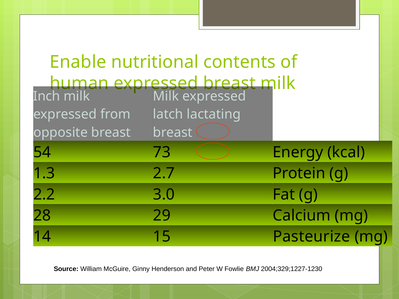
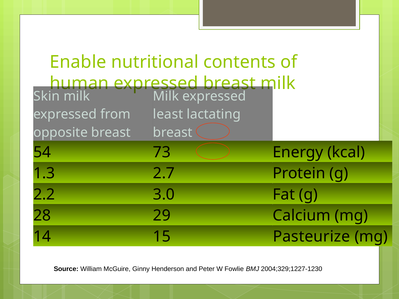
Inch: Inch -> Skin (47, 96)
latch: latch -> least (168, 114)
